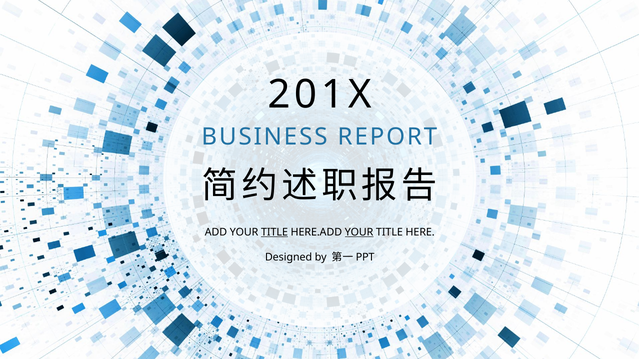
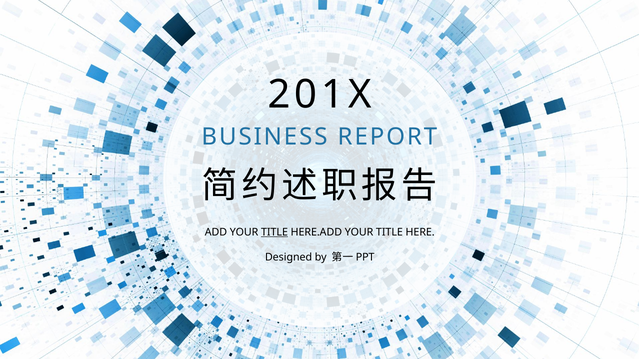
YOUR underline: present -> none (359, 233)
